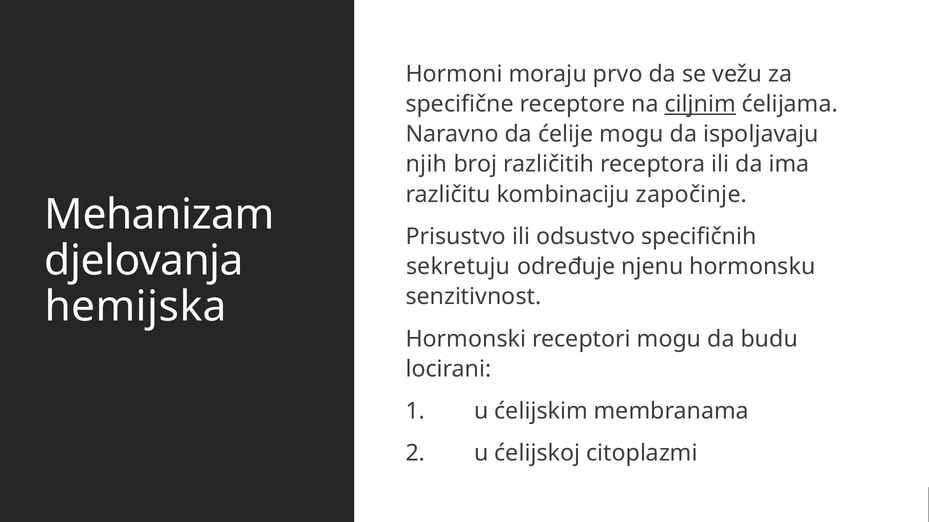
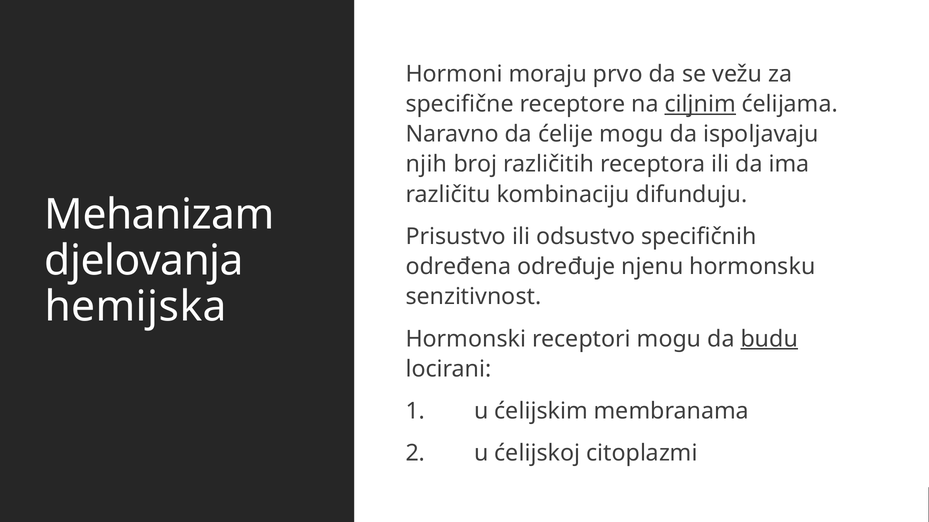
započinje: započinje -> difunduju (692, 195)
sekretuju: sekretuju -> određena (458, 267)
budu underline: none -> present (769, 339)
